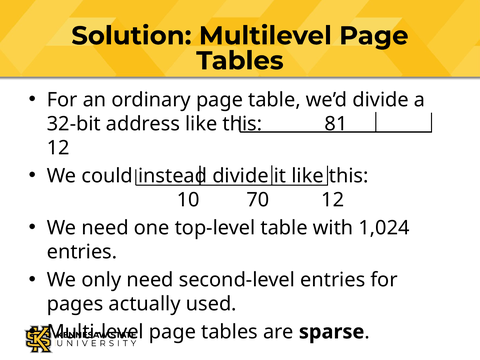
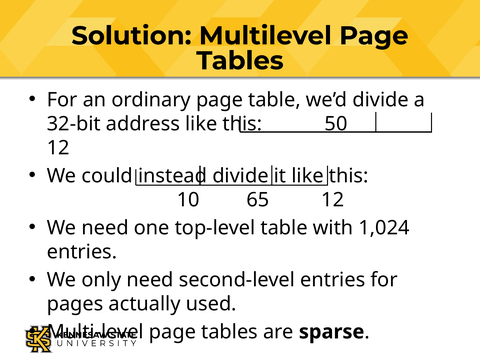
81: 81 -> 50 (336, 124)
70: 70 -> 65 (258, 200)
